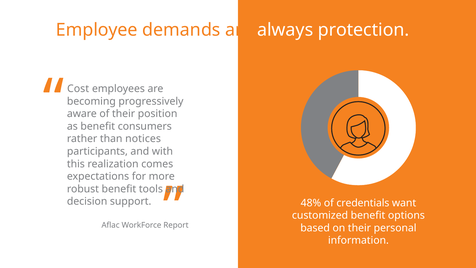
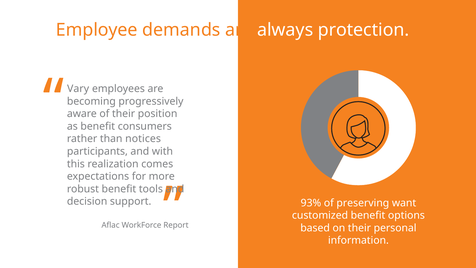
Cost: Cost -> Vary (78, 89)
48%: 48% -> 93% (311, 203)
credentials: credentials -> preserving (363, 203)
